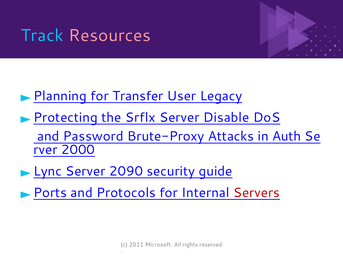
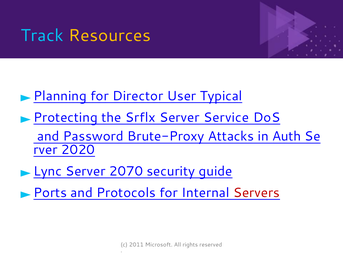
Resources colour: pink -> yellow (110, 35)
Transfer: Transfer -> Director (138, 96)
Legacy: Legacy -> Typical (221, 96)
Disable: Disable -> Service (226, 118)
2000: 2000 -> 2020 (78, 150)
2090: 2090 -> 2070 (126, 171)
